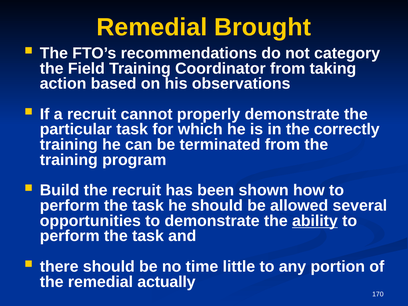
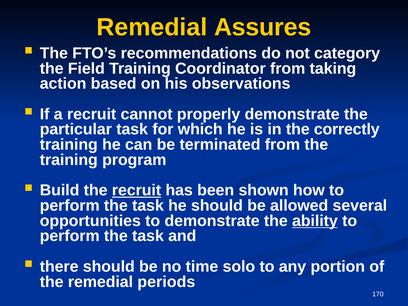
Brought: Brought -> Assures (263, 27)
recruit underline: none -> present (137, 190)
little: little -> solo (239, 267)
actually: actually -> periods (166, 282)
